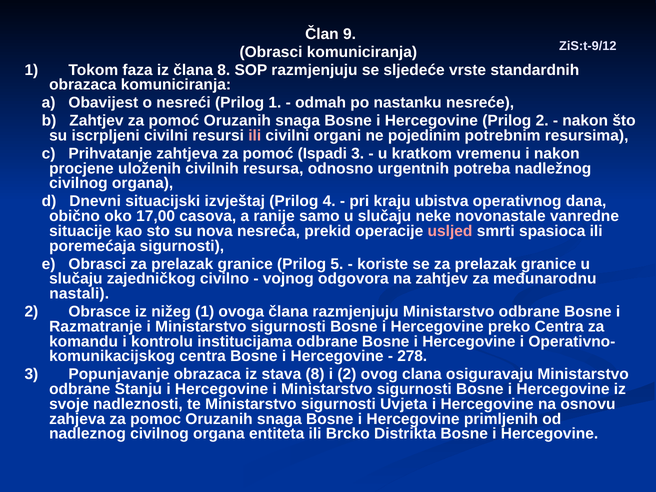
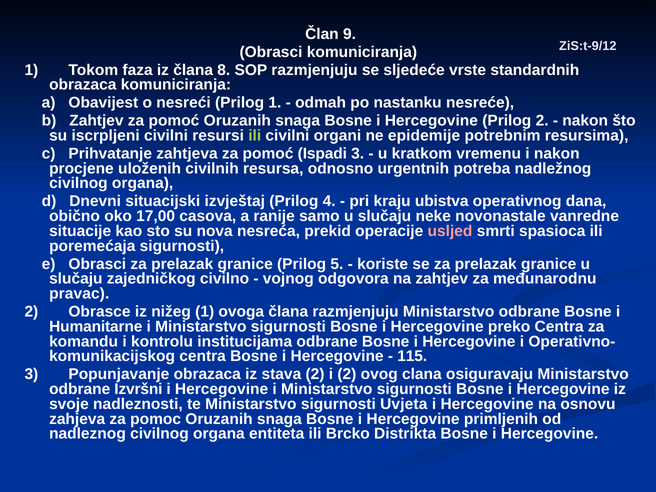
ili colour: pink -> light green (255, 136)
pojedinim: pojedinim -> epidemije (424, 136)
nastali: nastali -> pravac (79, 294)
Razmatranje: Razmatranje -> Humanitarne (96, 327)
278: 278 -> 115 (412, 356)
stava 8: 8 -> 2 (315, 374)
Stanju: Stanju -> Izvršni (138, 389)
